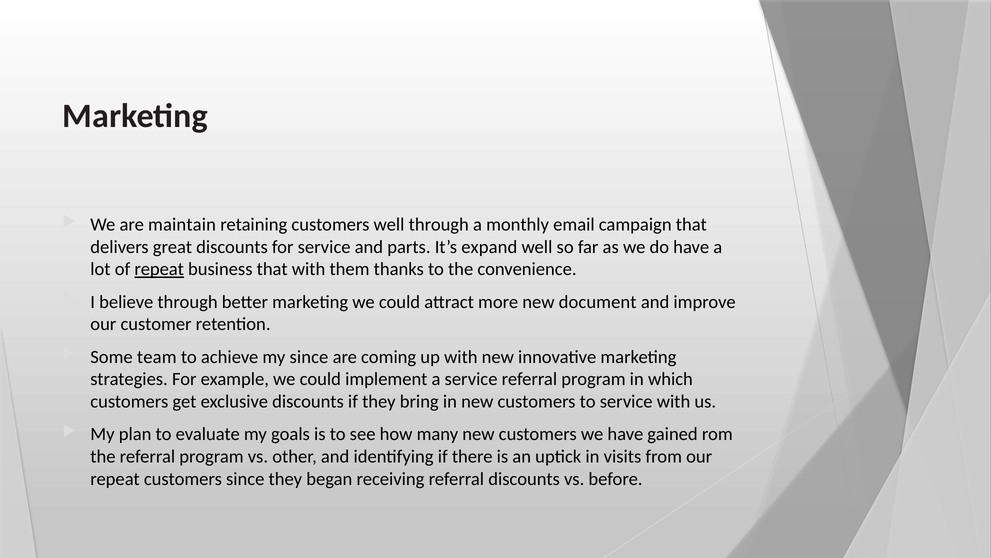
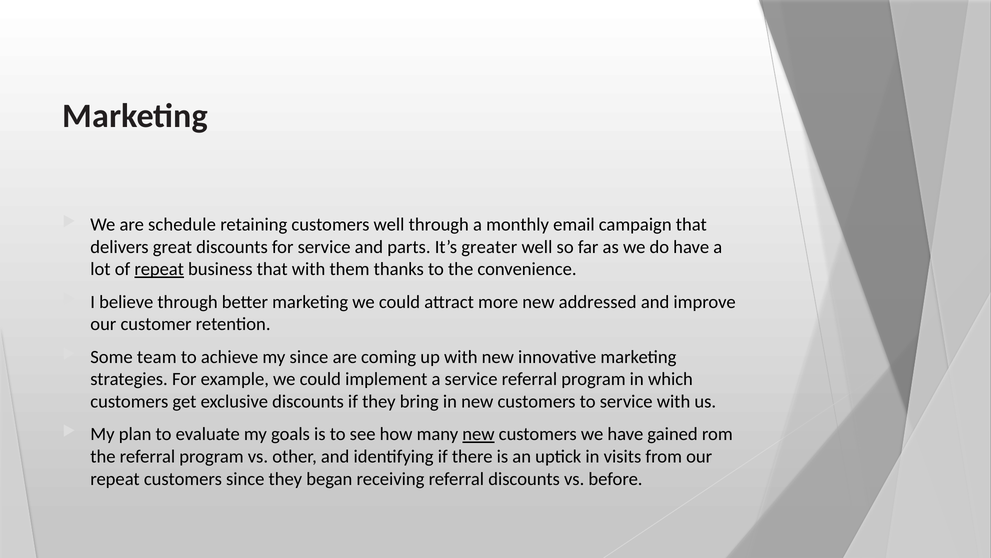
maintain: maintain -> schedule (182, 224)
expand: expand -> greater (489, 247)
document: document -> addressed (598, 302)
new underline: none -> present (478, 434)
